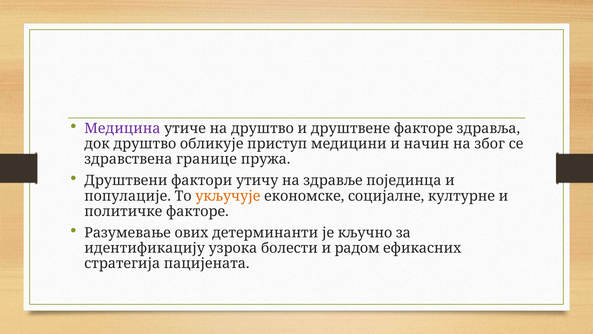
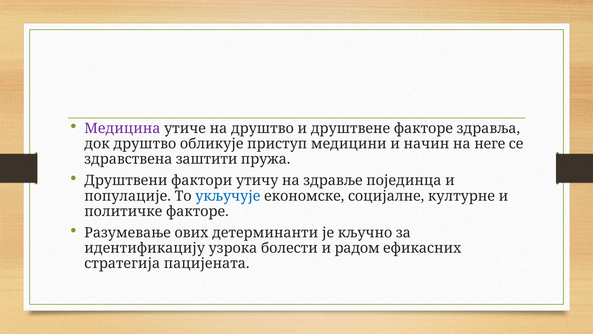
због: због -> неге (490, 144)
границе: границе -> заштити (207, 159)
укључује colour: orange -> blue (228, 196)
